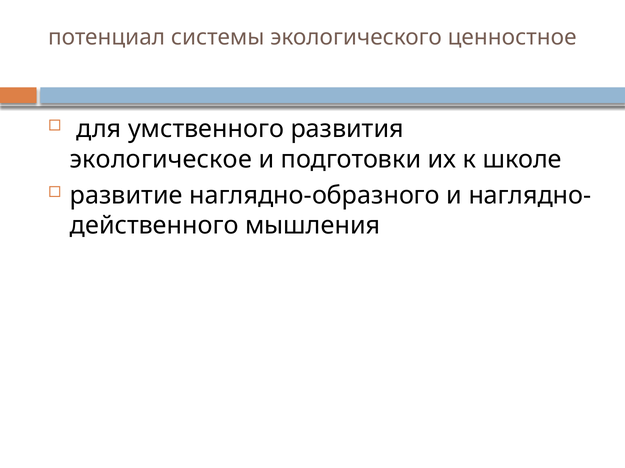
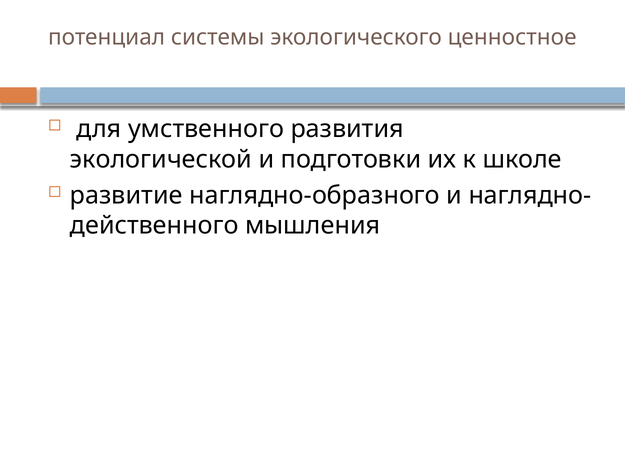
экологическое: экологическое -> экологической (161, 160)
